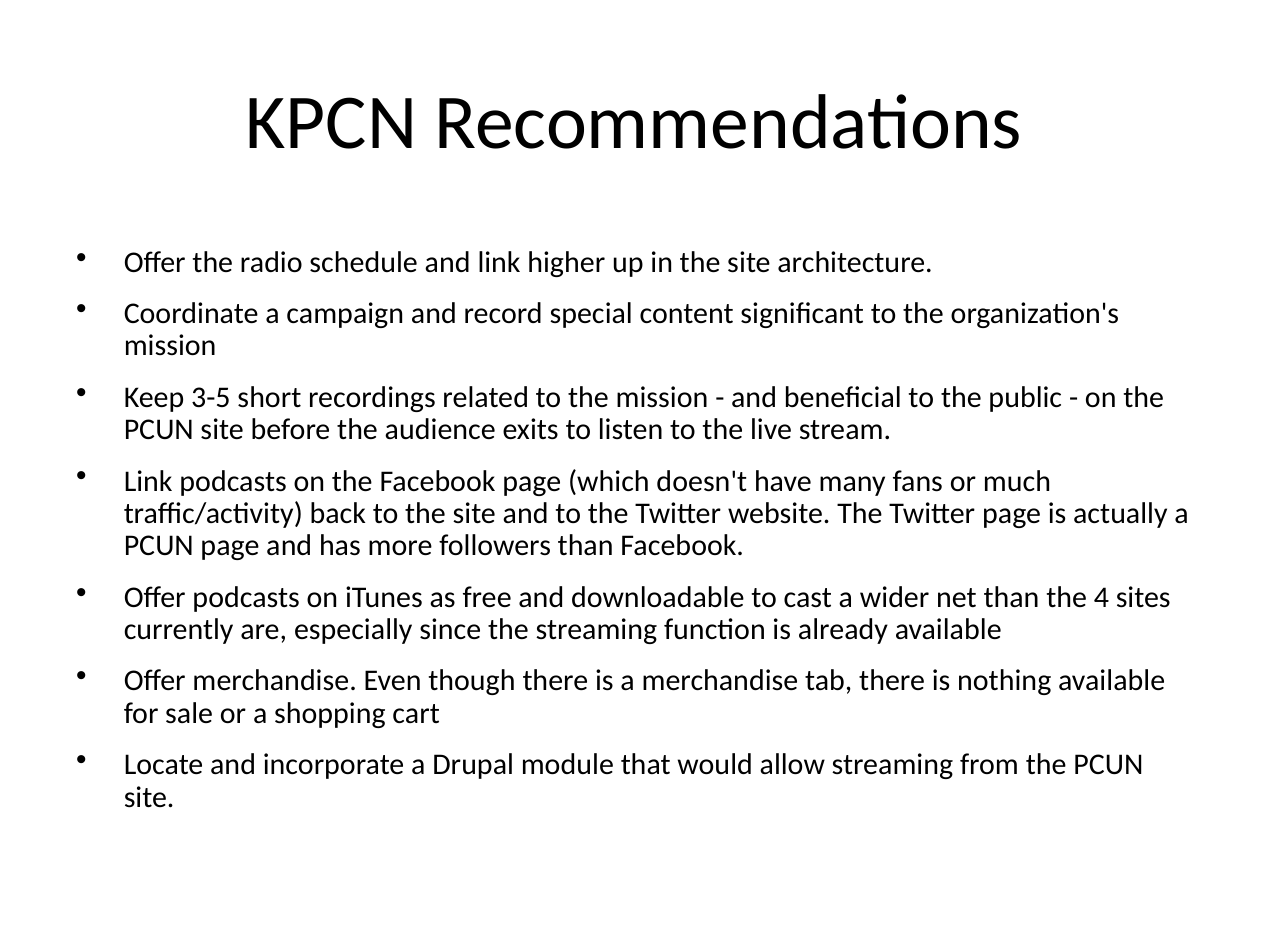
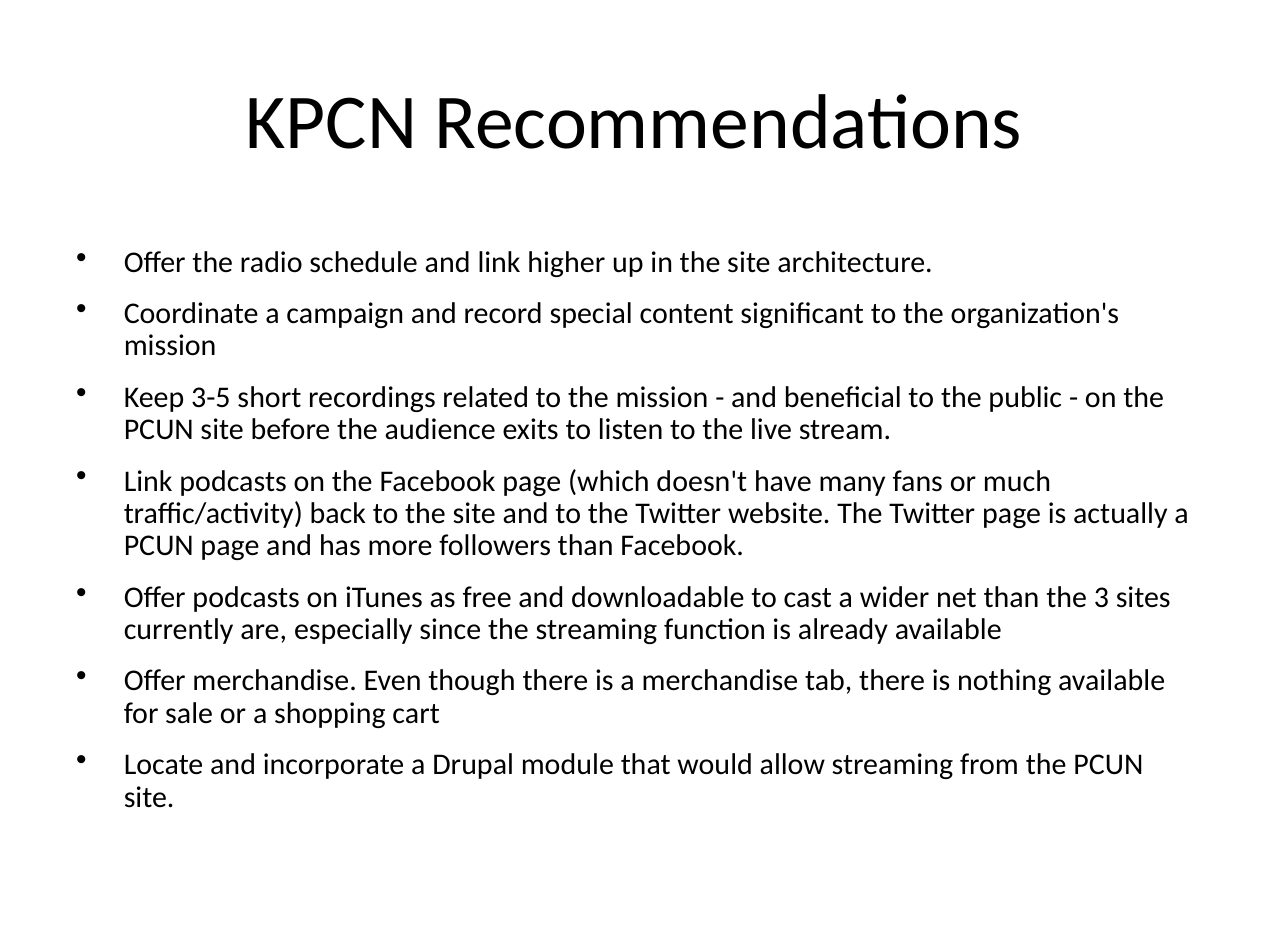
4: 4 -> 3 (1101, 597)
